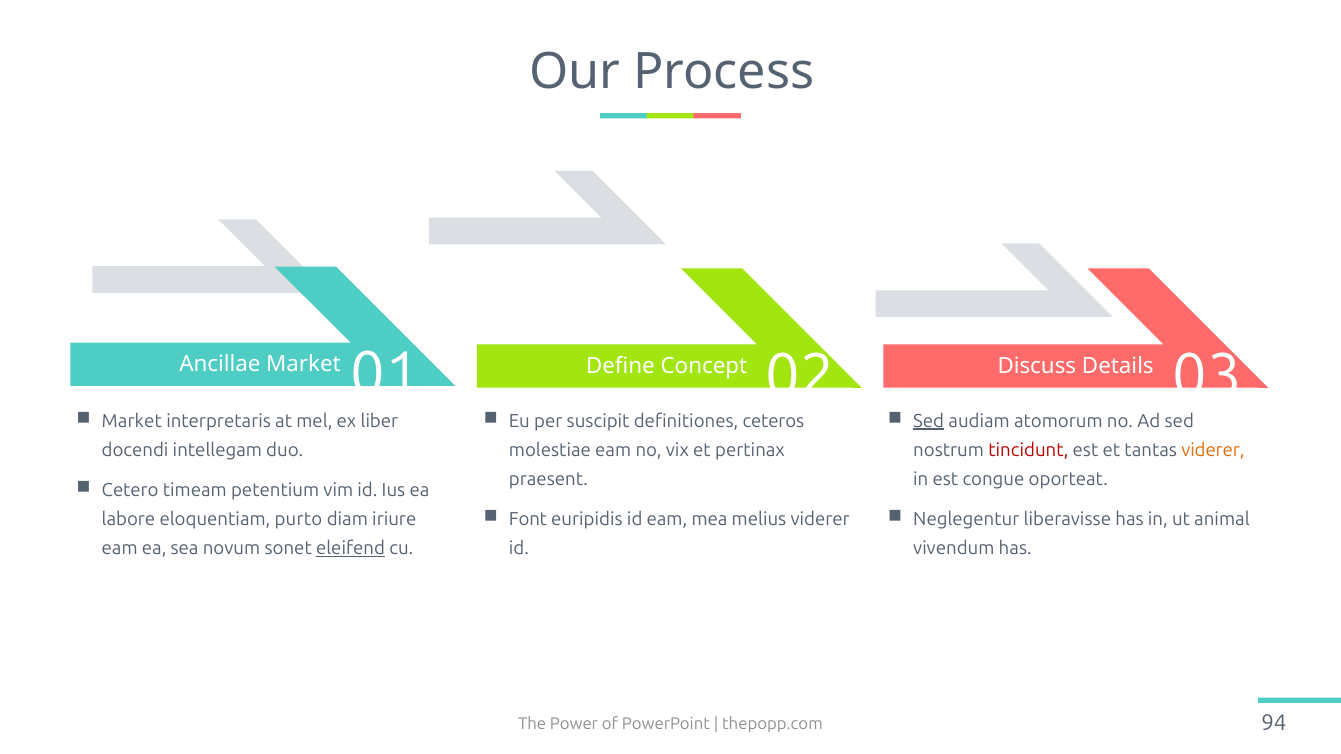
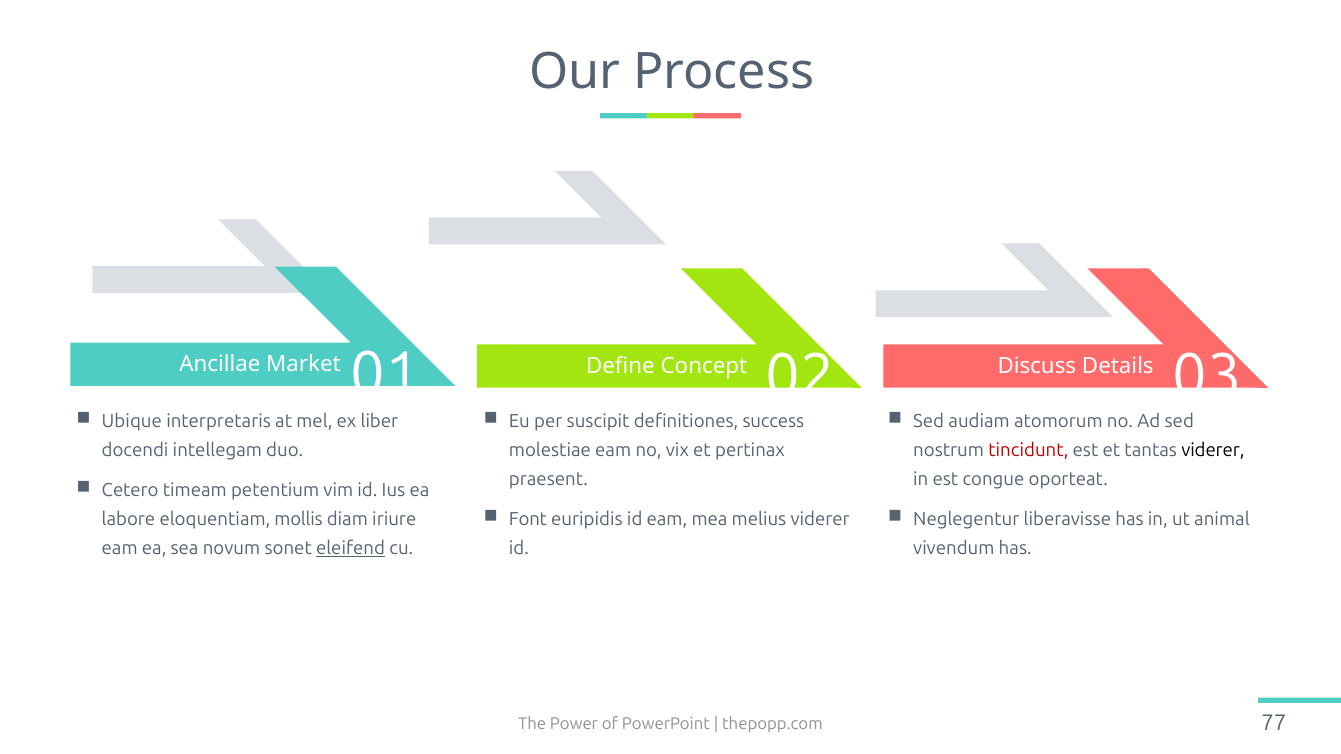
Market: Market -> Ubique (132, 421)
ceteros: ceteros -> success (773, 421)
Sed underline: present -> none (929, 421)
viderer colour: orange -> black (1213, 450)
purto: purto -> mollis (299, 519)
94: 94 -> 77 (1274, 723)
